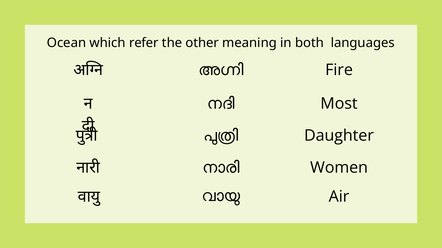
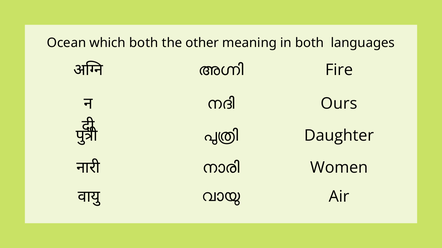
which refer: refer -> both (144, 43)
Most: Most -> Ours (339, 104)
